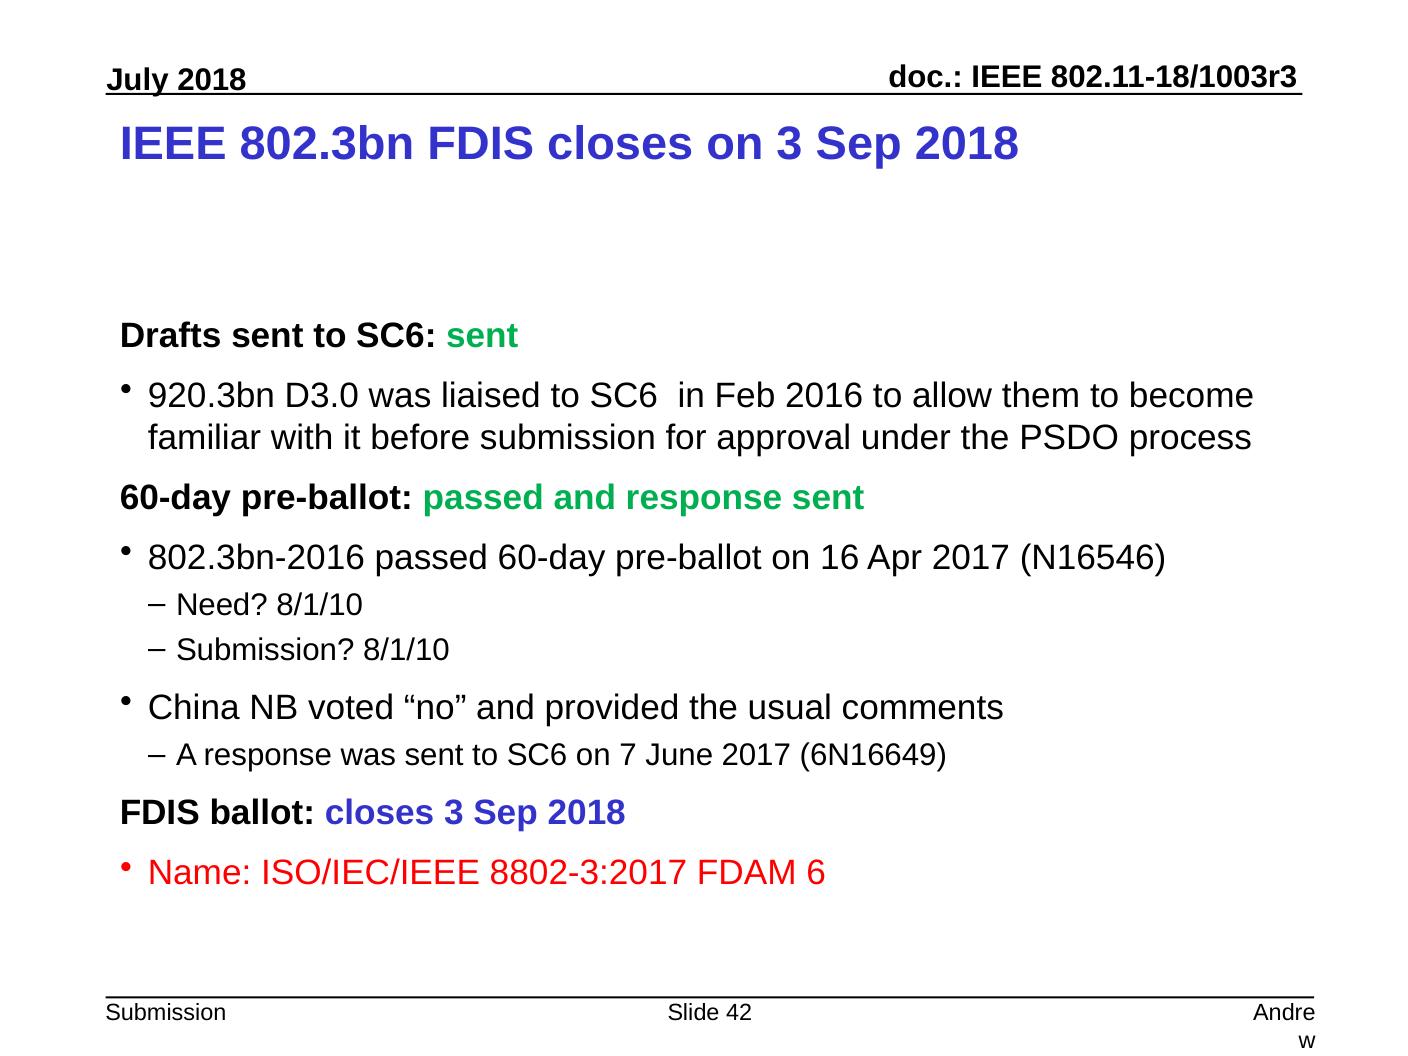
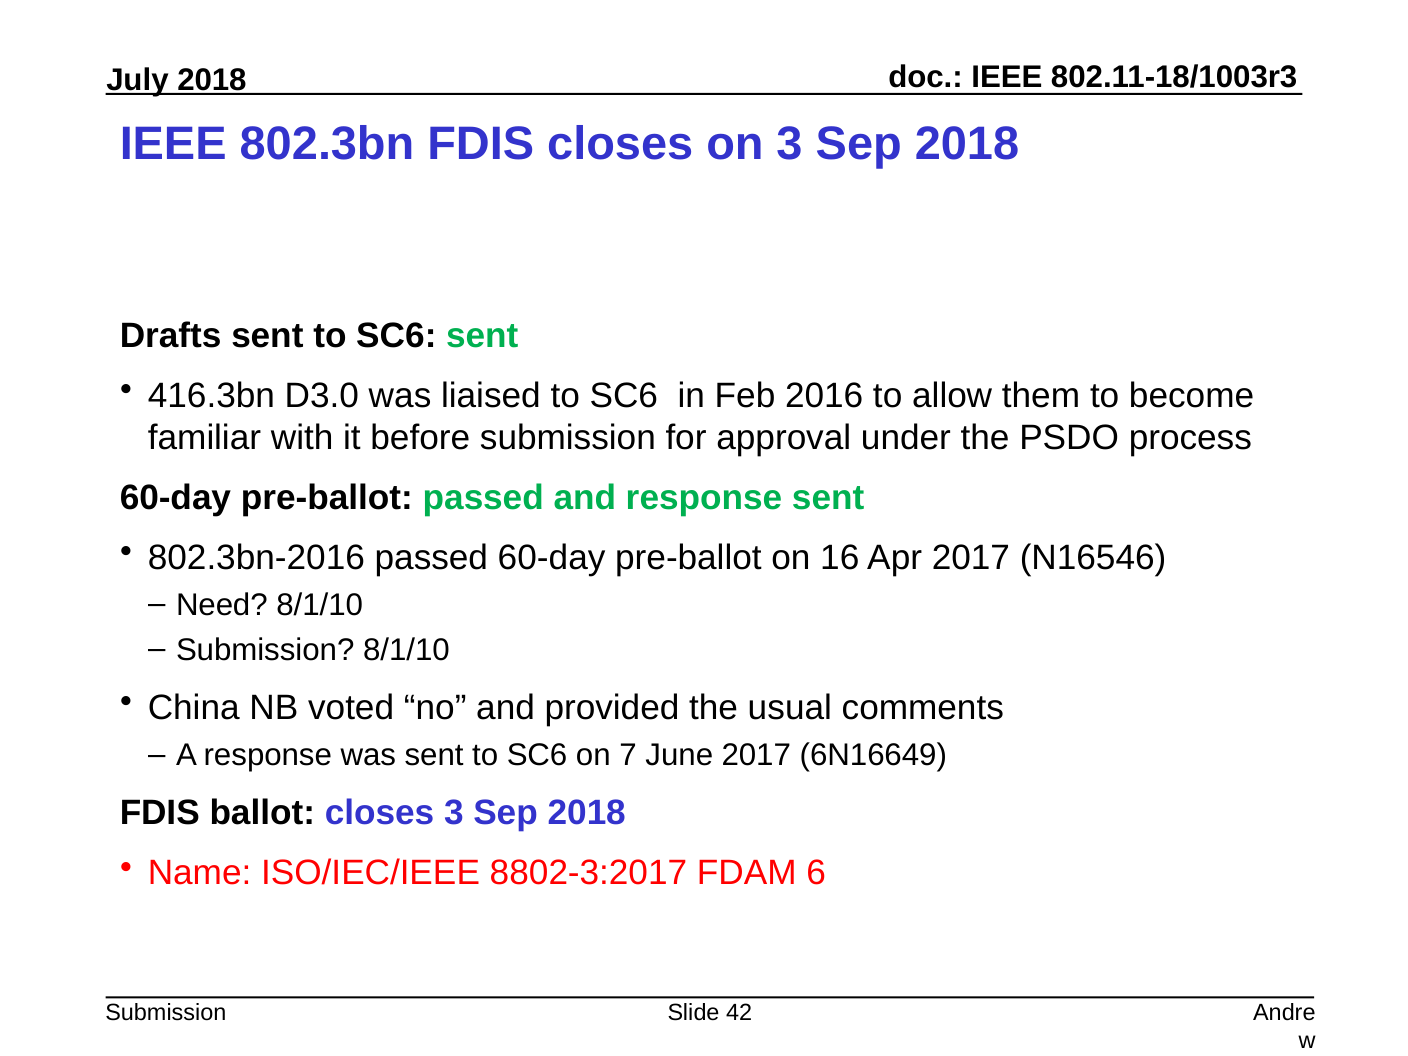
920.3bn: 920.3bn -> 416.3bn (211, 396)
